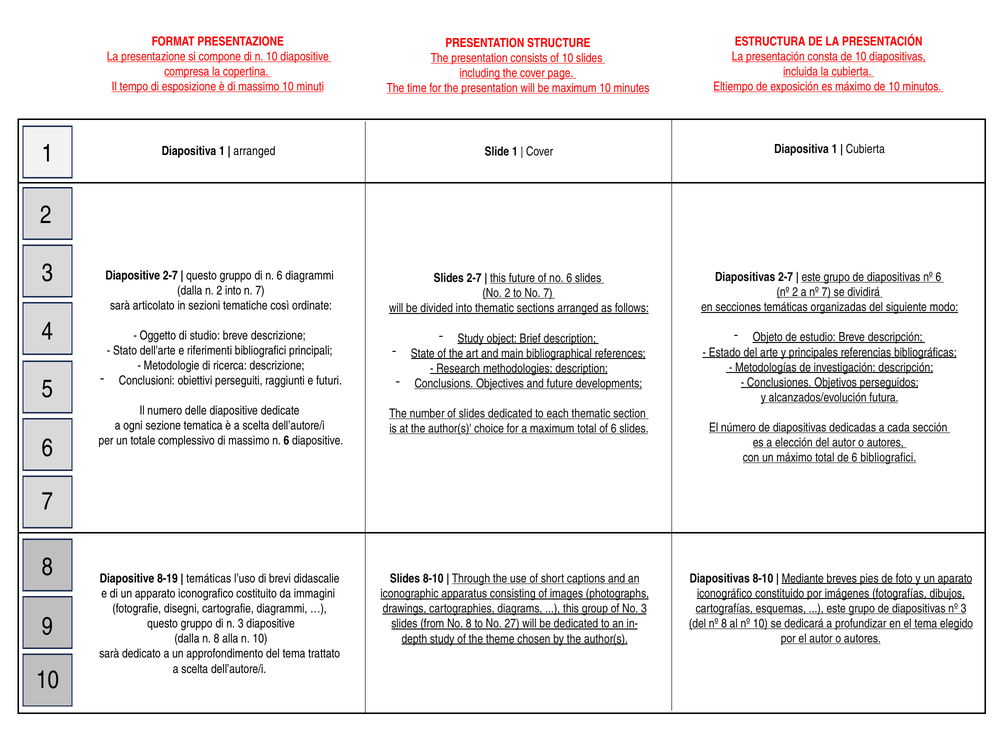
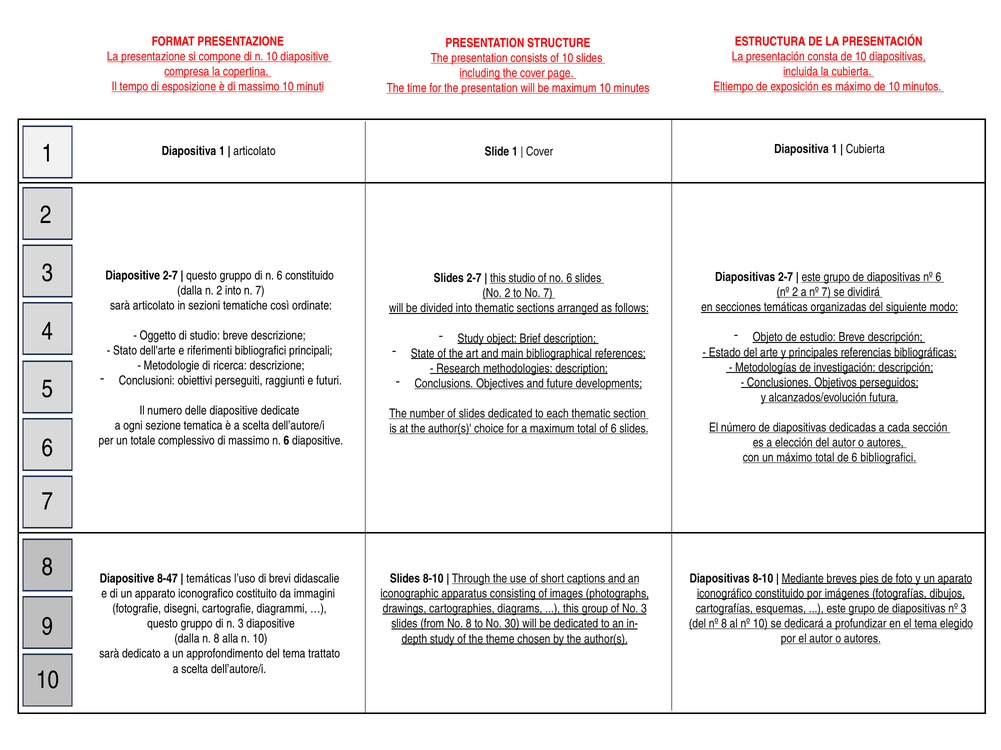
arranged: arranged -> articolato (254, 151)
6 diagrammi: diagrammi -> constituido (310, 276)
this future: future -> studio (522, 279)
8-19: 8-19 -> 8-47 (167, 579)
27: 27 -> 30 (512, 624)
